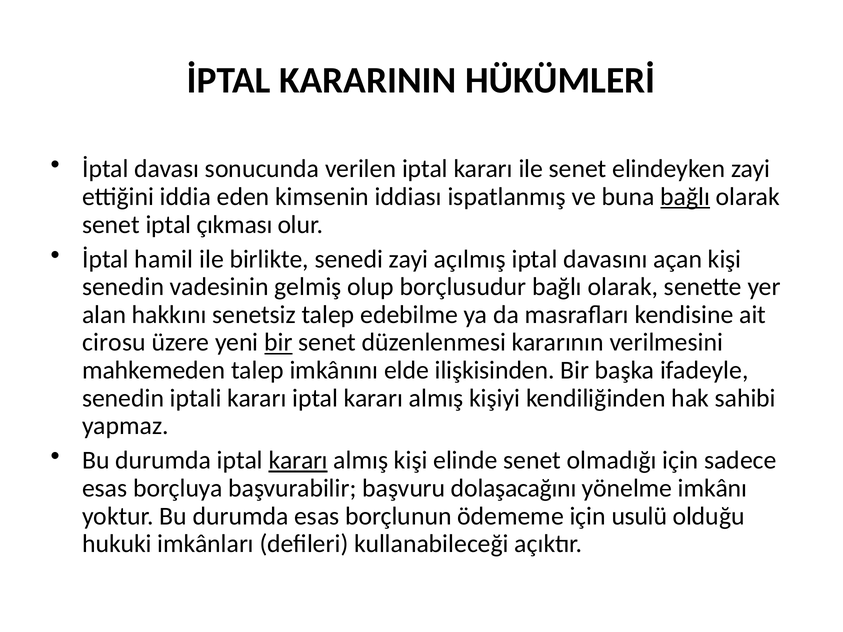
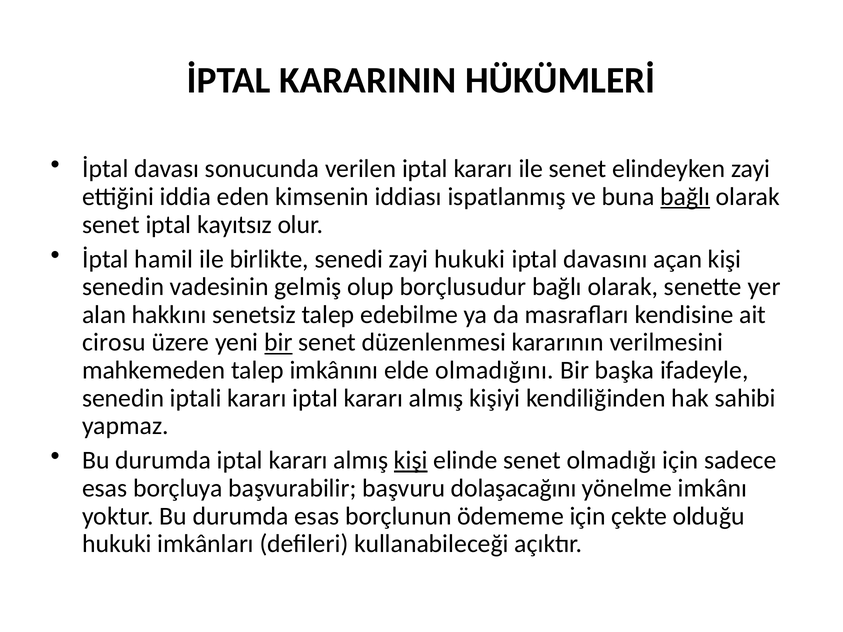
çıkması: çıkması -> kayıtsız (234, 225)
zayi açılmış: açılmış -> hukuki (470, 259)
ilişkisinden: ilişkisinden -> olmadığını (495, 370)
kararı underline: present -> none (298, 461)
kişi underline: none -> present (411, 461)
usulü: usulü -> çekte (639, 516)
